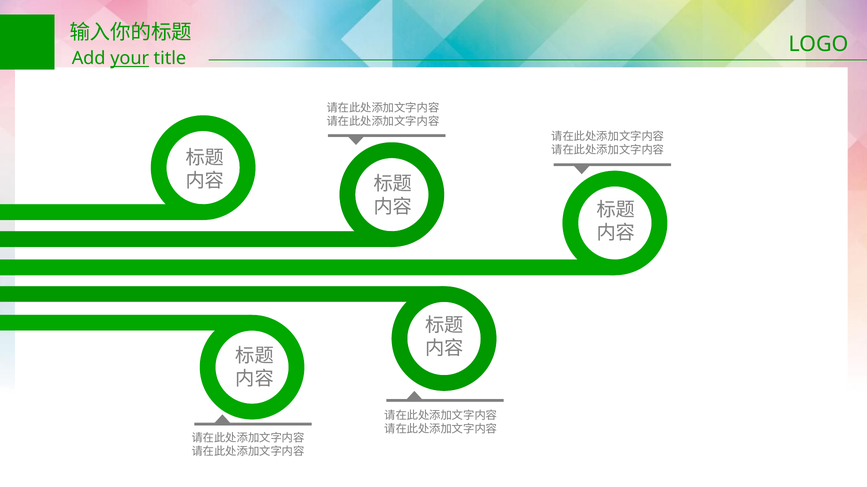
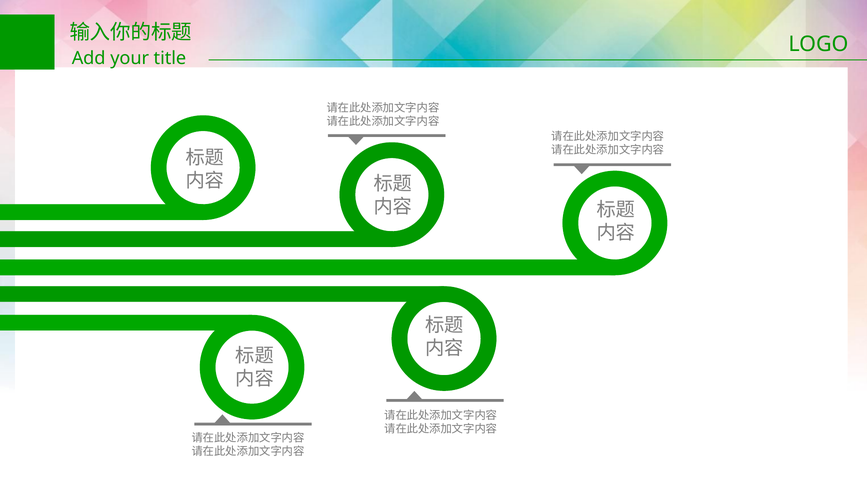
your underline: present -> none (130, 59)
